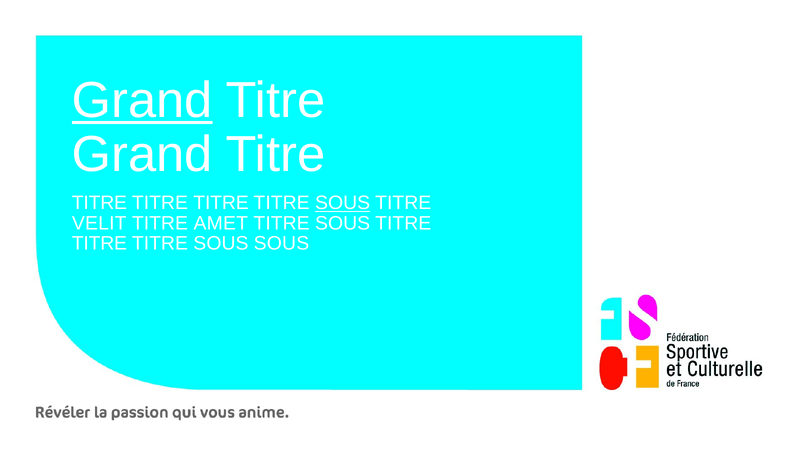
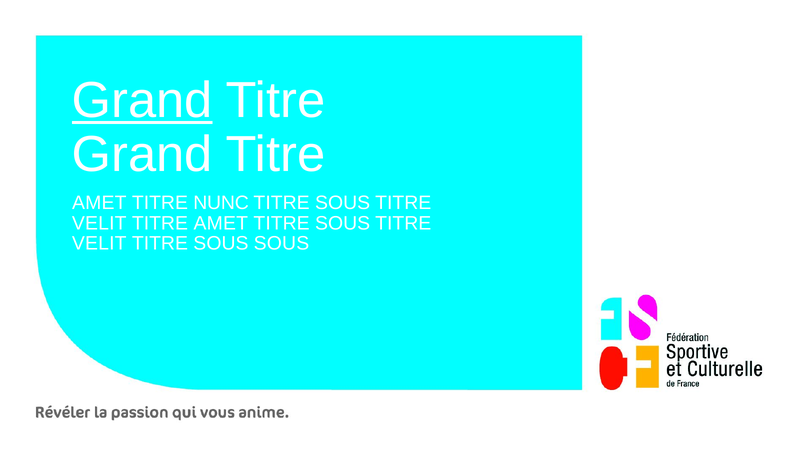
TITRE: TITRE -> AMET (99, 203)
TITRE: TITRE -> NUNC (221, 203)
SOUS underline: present -> none (343, 203)
TITRE: TITRE -> VELIT (99, 244)
